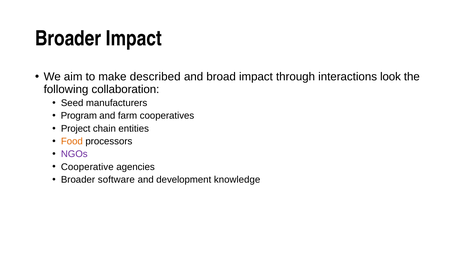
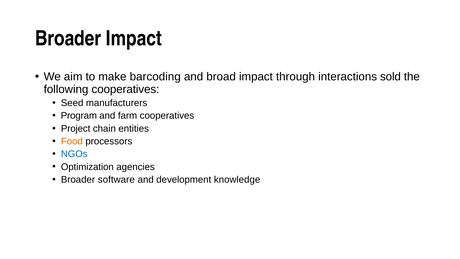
described: described -> barcoding (155, 77)
look: look -> sold (390, 77)
following collaboration: collaboration -> cooperatives (125, 89)
NGOs colour: purple -> blue (74, 154)
Cooperative: Cooperative -> Optimization (87, 167)
